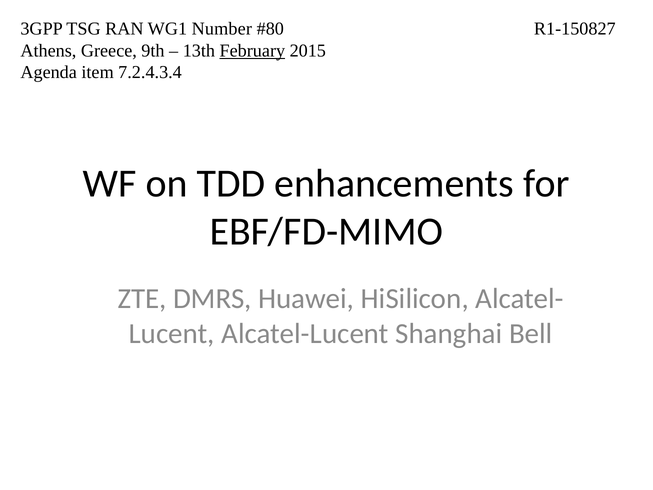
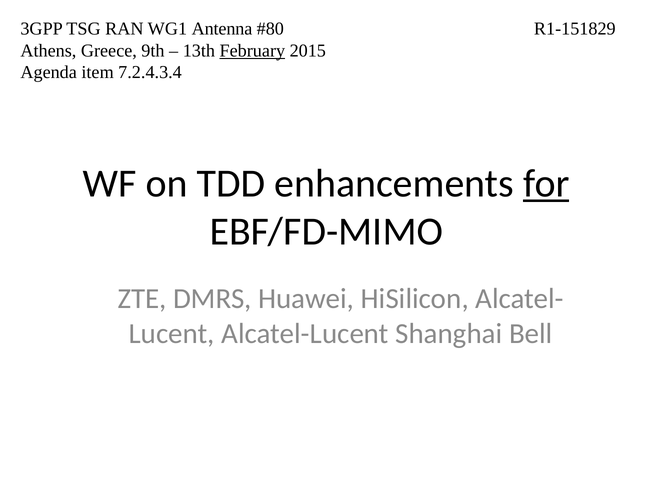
Number: Number -> Antenna (222, 29)
R1-150827: R1-150827 -> R1-151829 (575, 29)
for underline: none -> present (546, 183)
